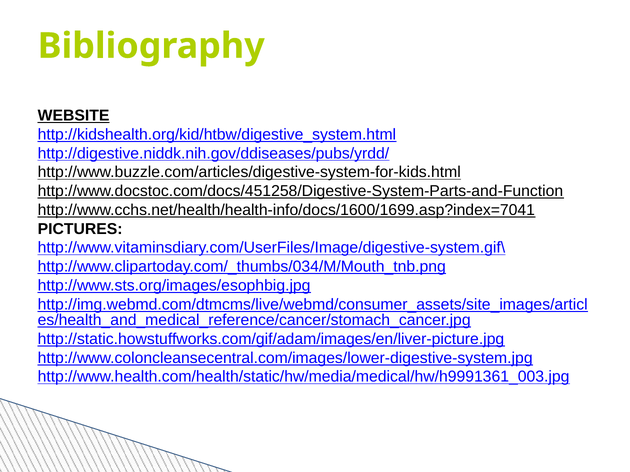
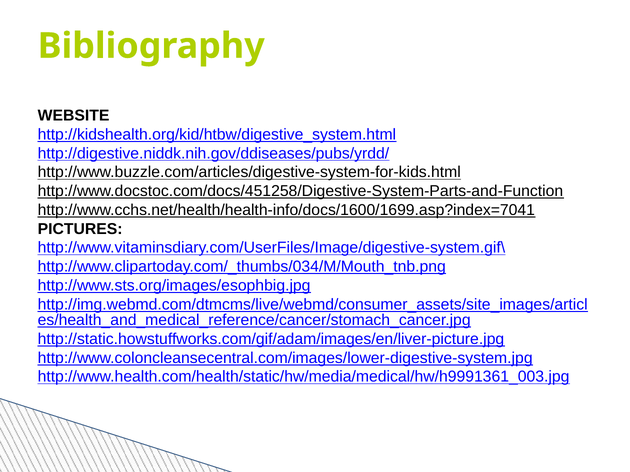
WEBSITE underline: present -> none (74, 116)
